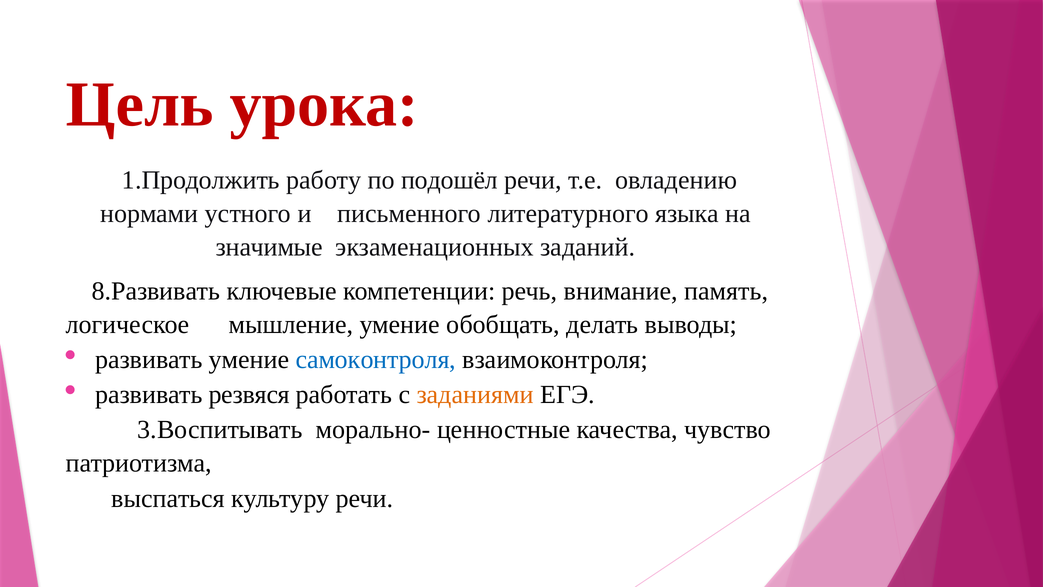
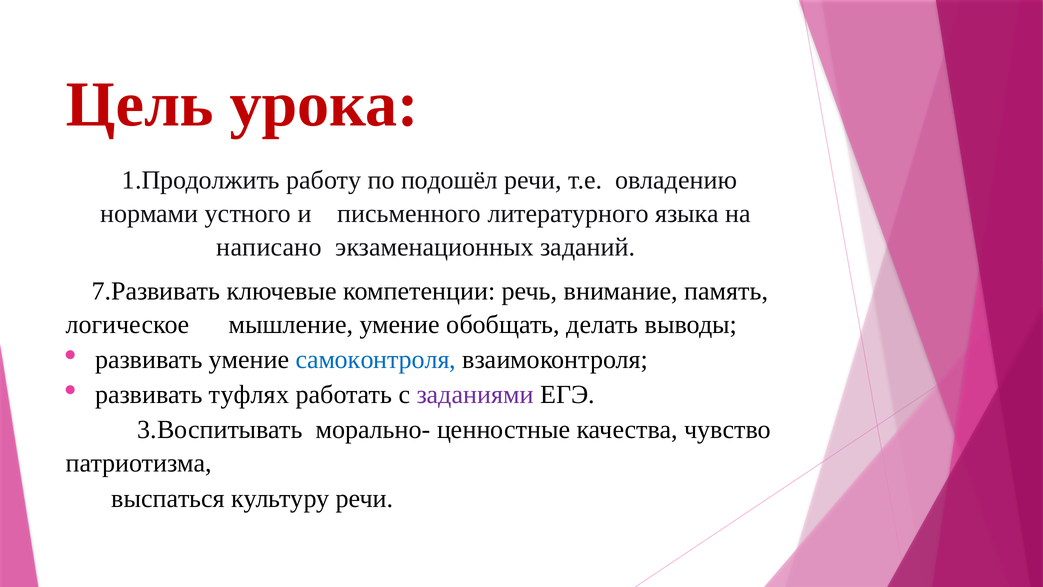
значимые: значимые -> написано (269, 247)
8.Развивать: 8.Развивать -> 7.Развивать (156, 291)
резвяся: резвяся -> туфлях (249, 394)
заданиями colour: orange -> purple (475, 394)
